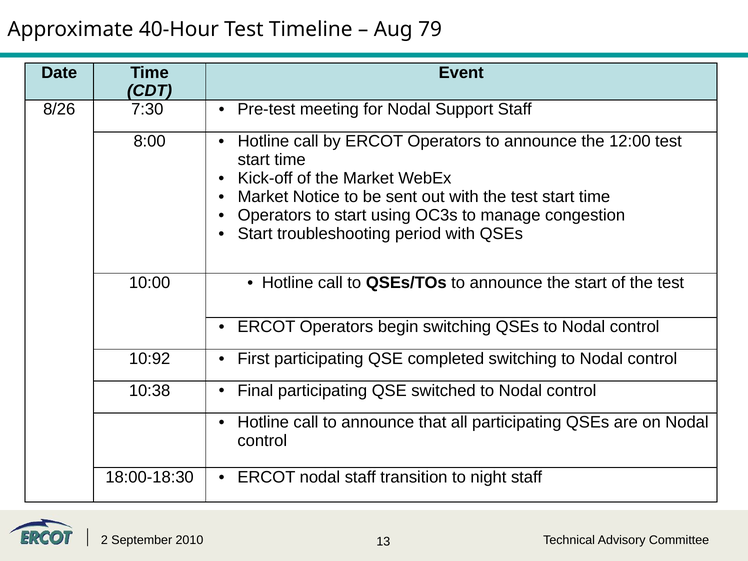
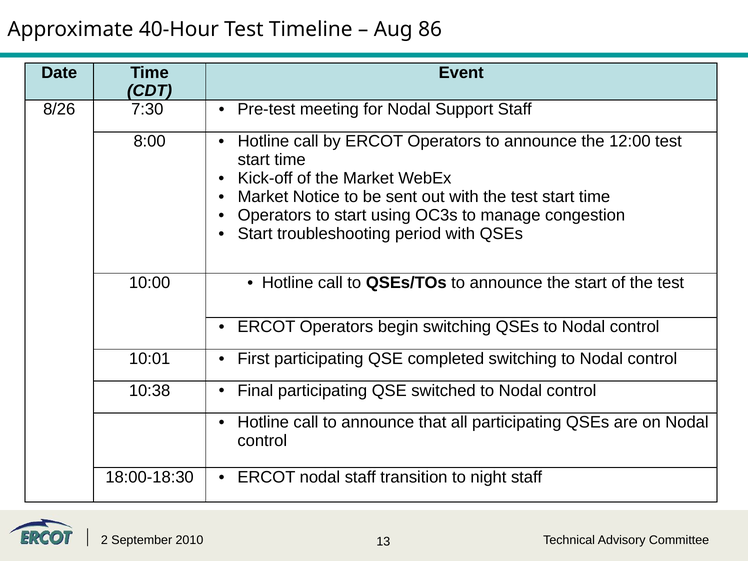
79: 79 -> 86 (430, 29)
10:92: 10:92 -> 10:01 (150, 359)
